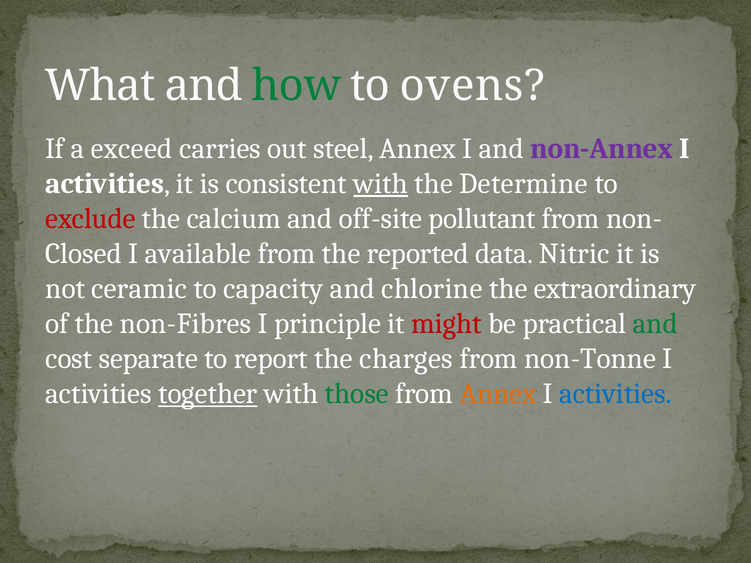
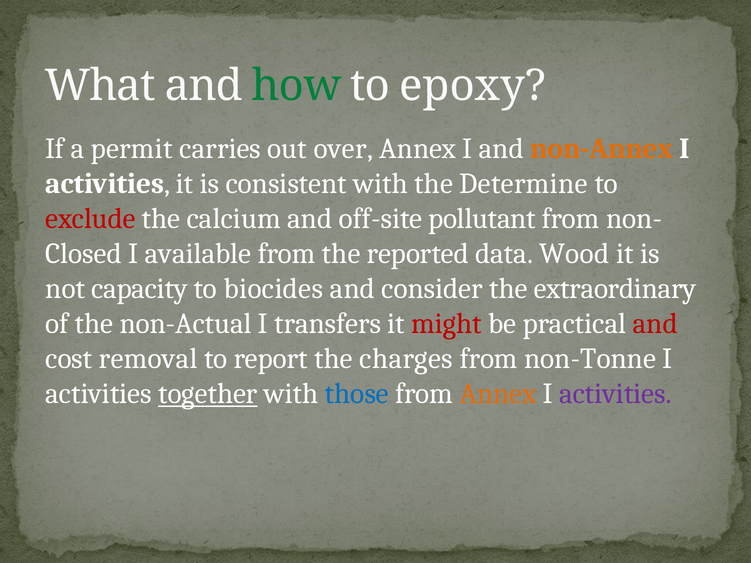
ovens: ovens -> epoxy (472, 86)
exceed: exceed -> permit (132, 148)
steel: steel -> over (343, 148)
non-Annex colour: purple -> orange (602, 148)
with underline: present -> none (381, 184)
Nitric: Nitric -> Wood (574, 254)
ceramic: ceramic -> capacity (140, 289)
capacity: capacity -> biocides (273, 289)
chlorine: chlorine -> consider (432, 289)
non-Fibres: non-Fibres -> non-Actual (186, 324)
principle: principle -> transfers (328, 324)
and colour: green -> red (655, 324)
separate: separate -> removal (148, 359)
those colour: green -> blue (357, 394)
activities colour: blue -> purple (615, 394)
